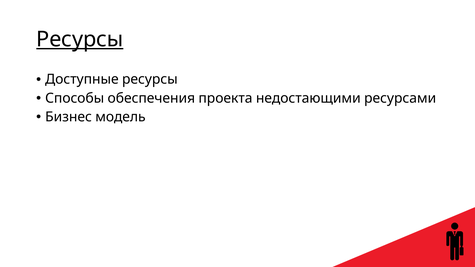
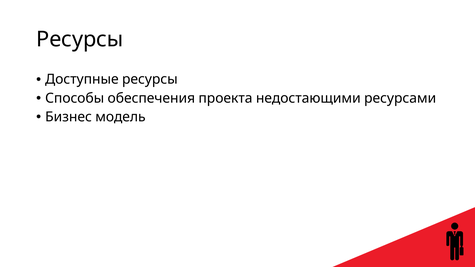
Ресурсы underline: present -> none (80, 39)
